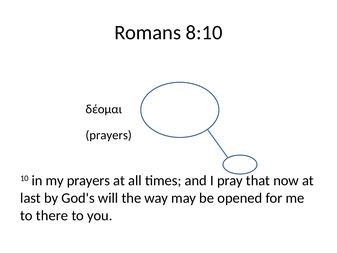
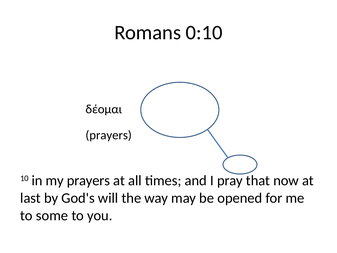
8:10: 8:10 -> 0:10 (204, 33)
there: there -> some (52, 215)
